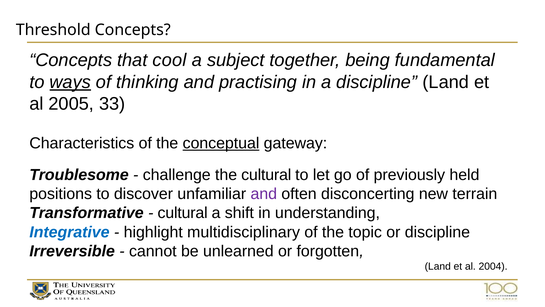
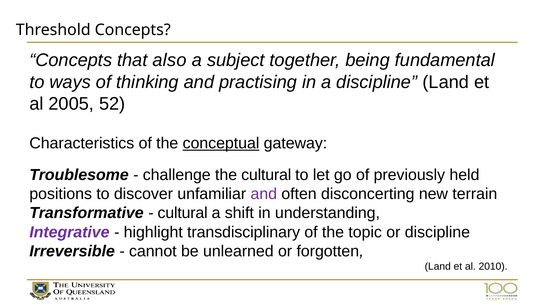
cool: cool -> also (170, 60)
ways underline: present -> none (70, 82)
33: 33 -> 52 (112, 104)
Integrative colour: blue -> purple (69, 232)
multidisciplinary: multidisciplinary -> transdisciplinary (244, 232)
2004: 2004 -> 2010 (493, 266)
